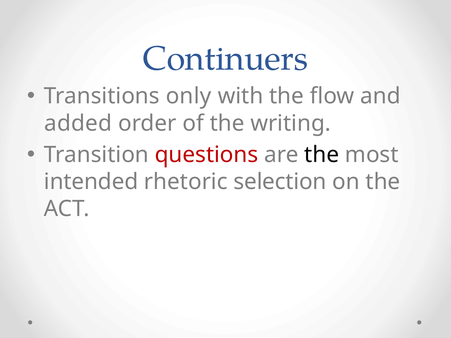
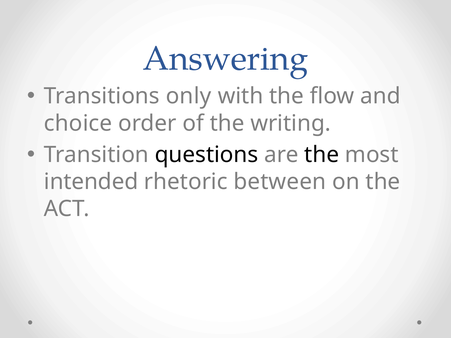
Continuers: Continuers -> Answering (226, 59)
added: added -> choice (78, 123)
questions colour: red -> black (207, 155)
selection: selection -> between (280, 182)
